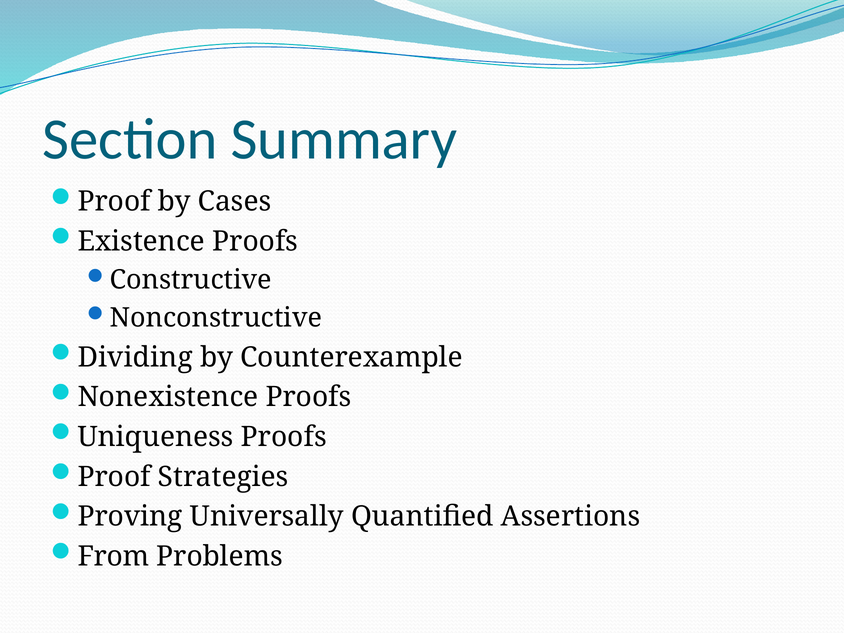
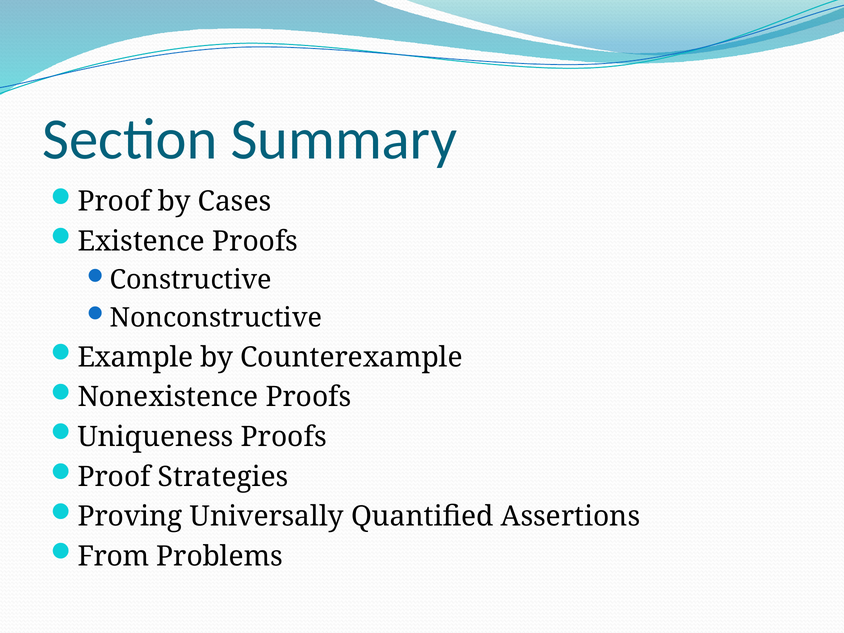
Dividing: Dividing -> Example (135, 357)
